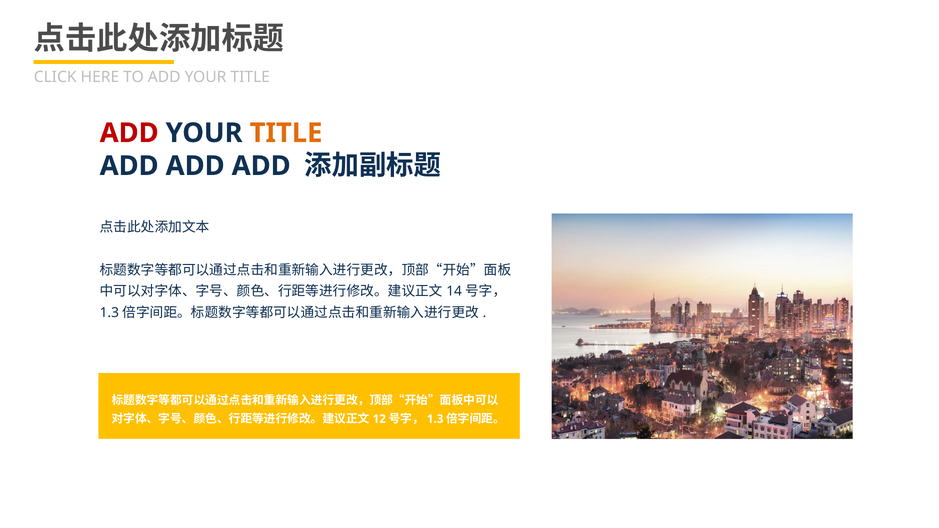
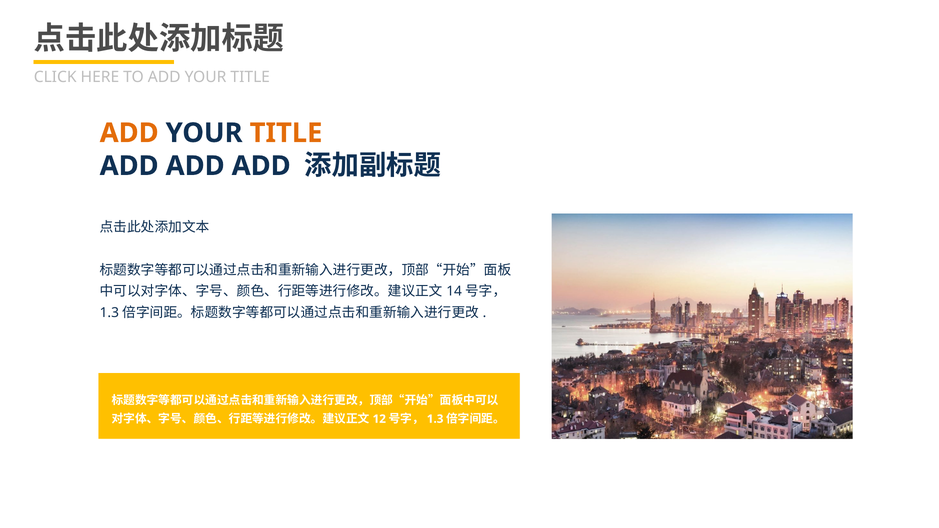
ADD colour: red -> orange (129, 133)
